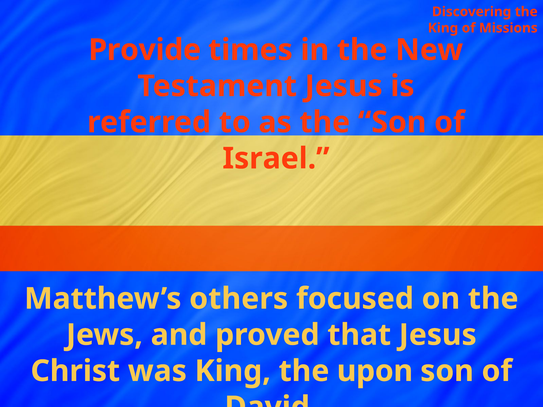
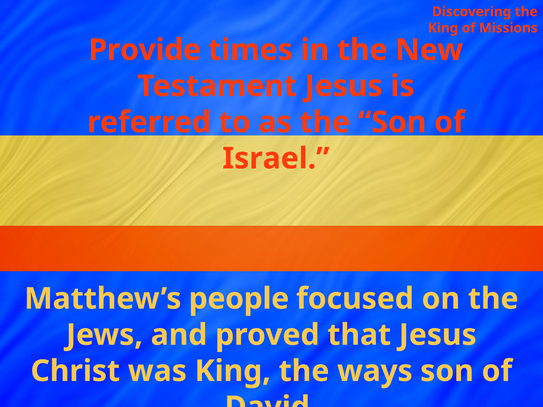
others: others -> people (239, 299)
upon: upon -> ways (375, 371)
